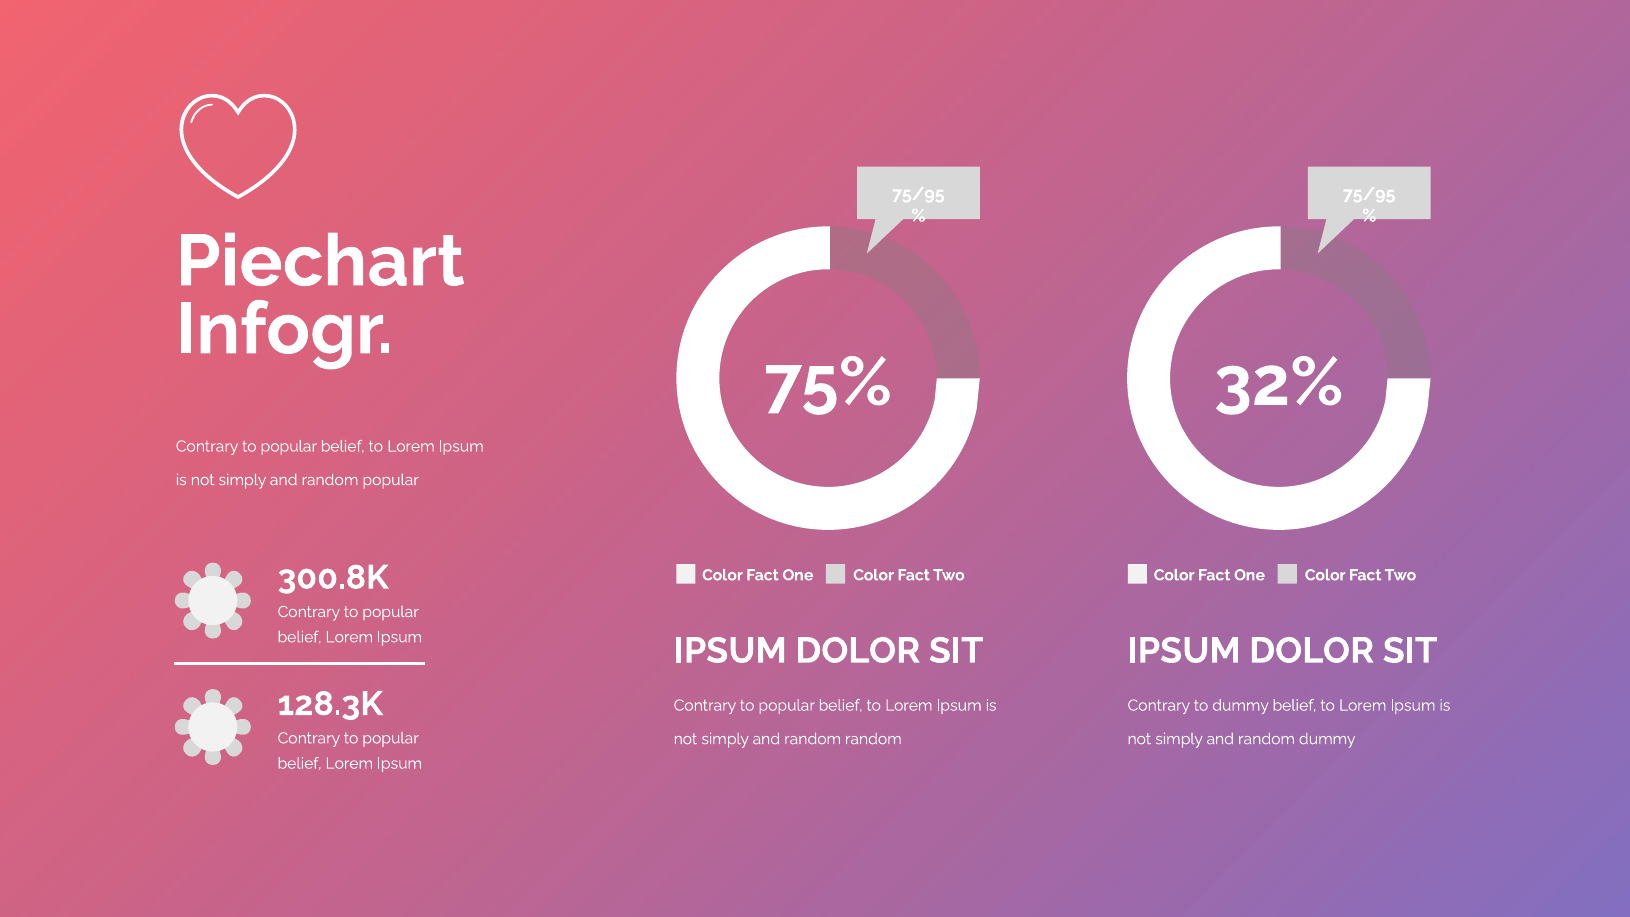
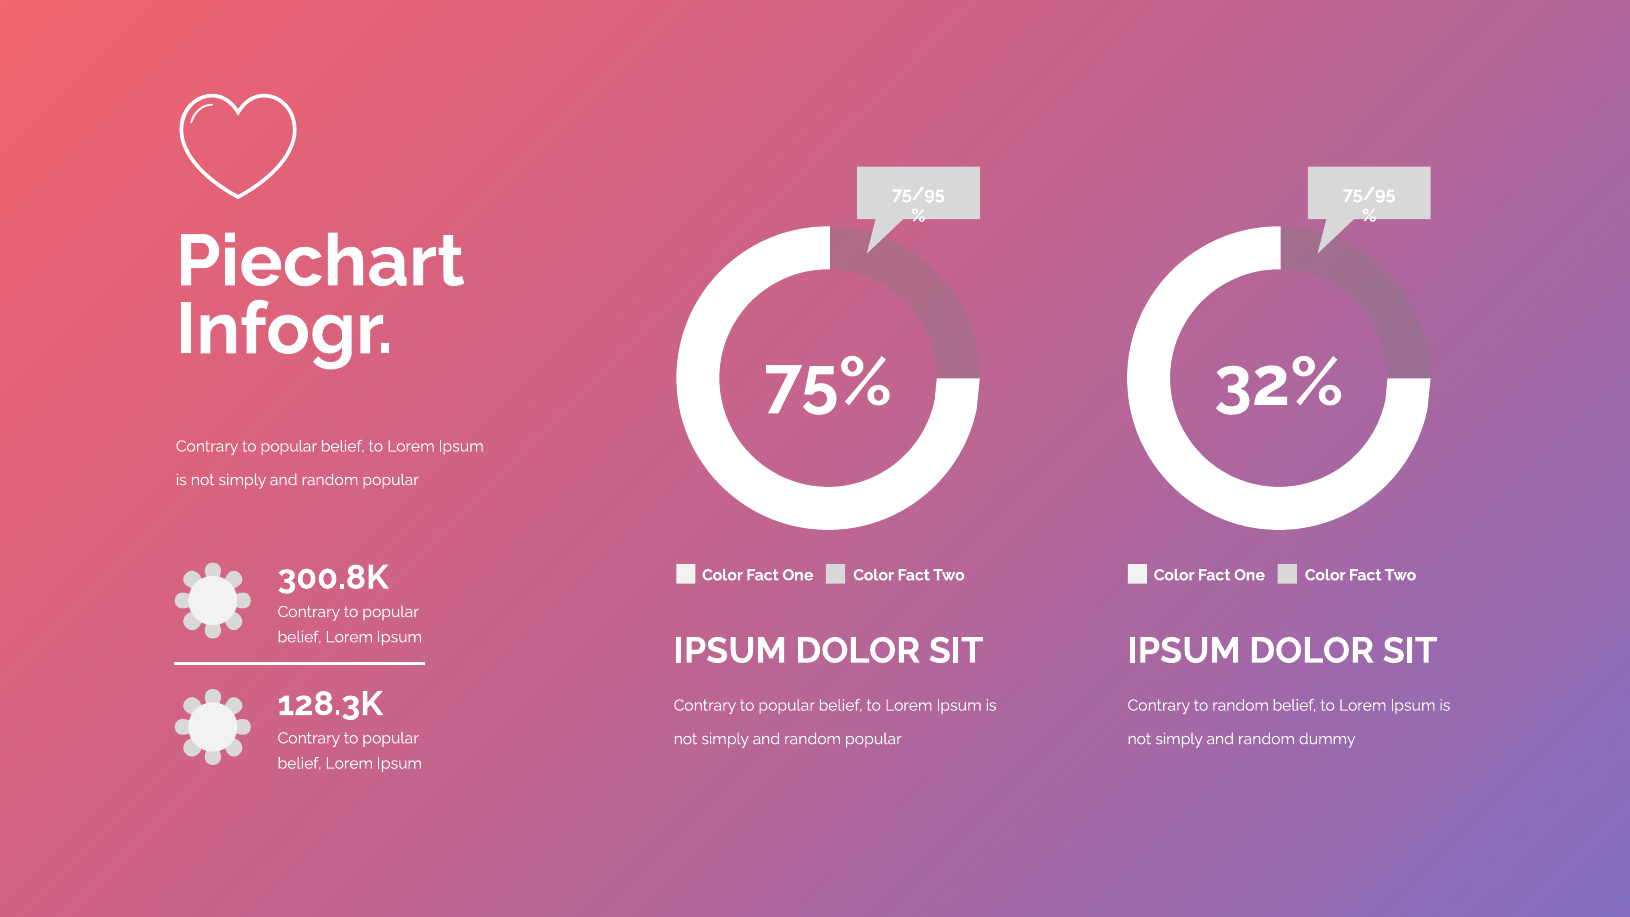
to dummy: dummy -> random (1241, 705)
random: random -> popular (873, 739)
